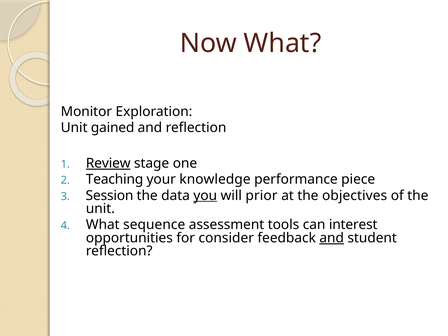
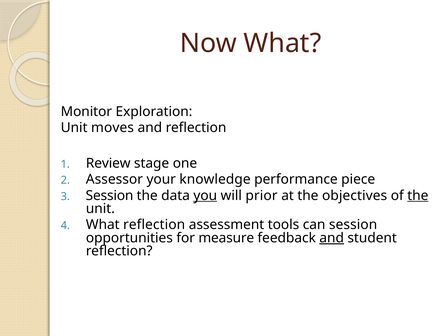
gained: gained -> moves (113, 128)
Review underline: present -> none (108, 163)
Teaching: Teaching -> Assessor (114, 179)
the underline: none -> present (418, 196)
What sequence: sequence -> reflection (154, 225)
can interest: interest -> session (353, 225)
consider: consider -> measure (226, 238)
